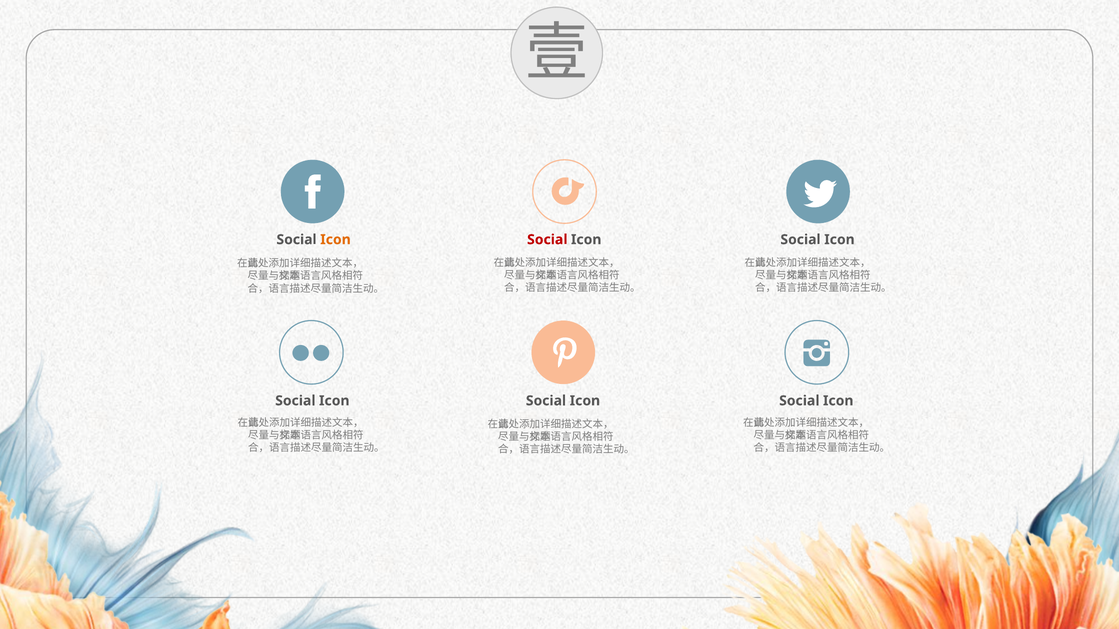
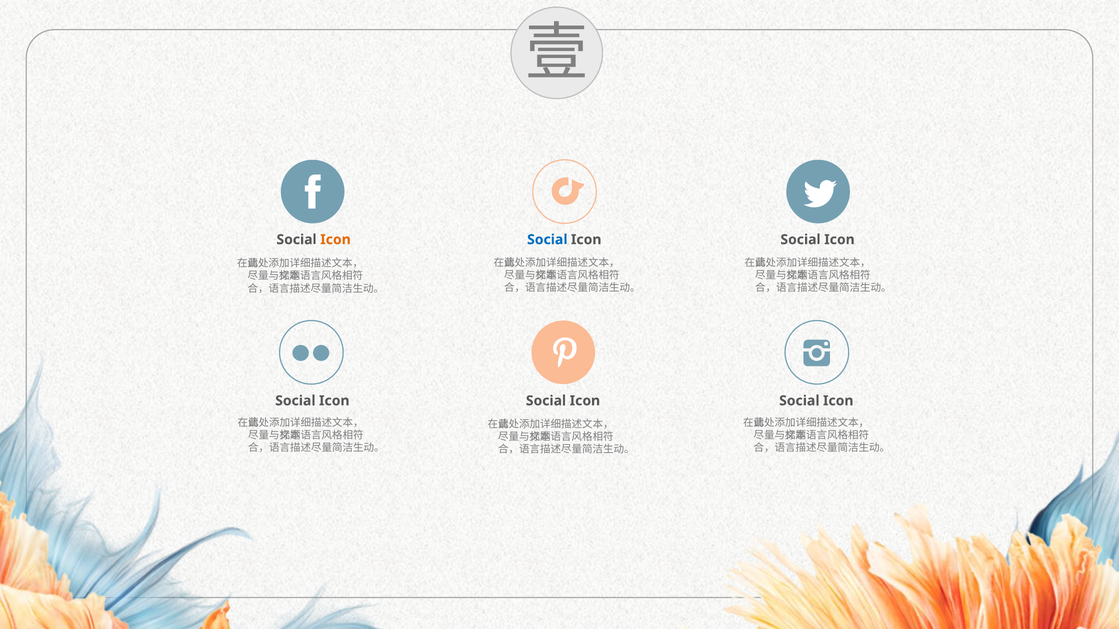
Social colour: red -> blue (547, 240)
